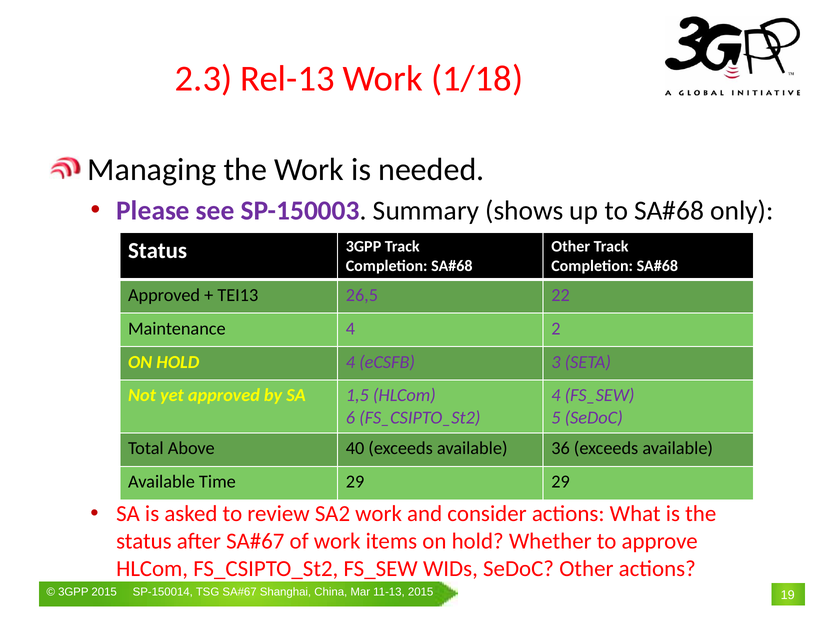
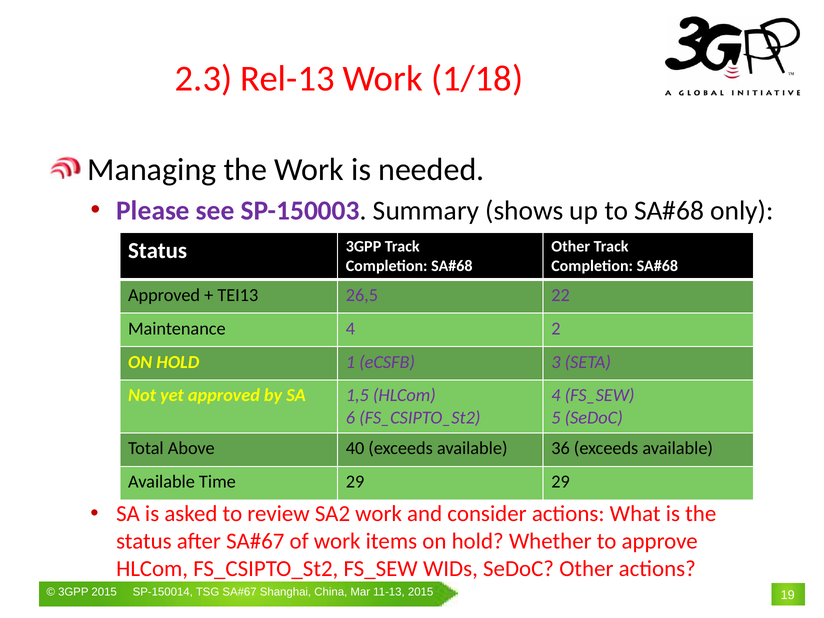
HOLD 4: 4 -> 1 (350, 362)
